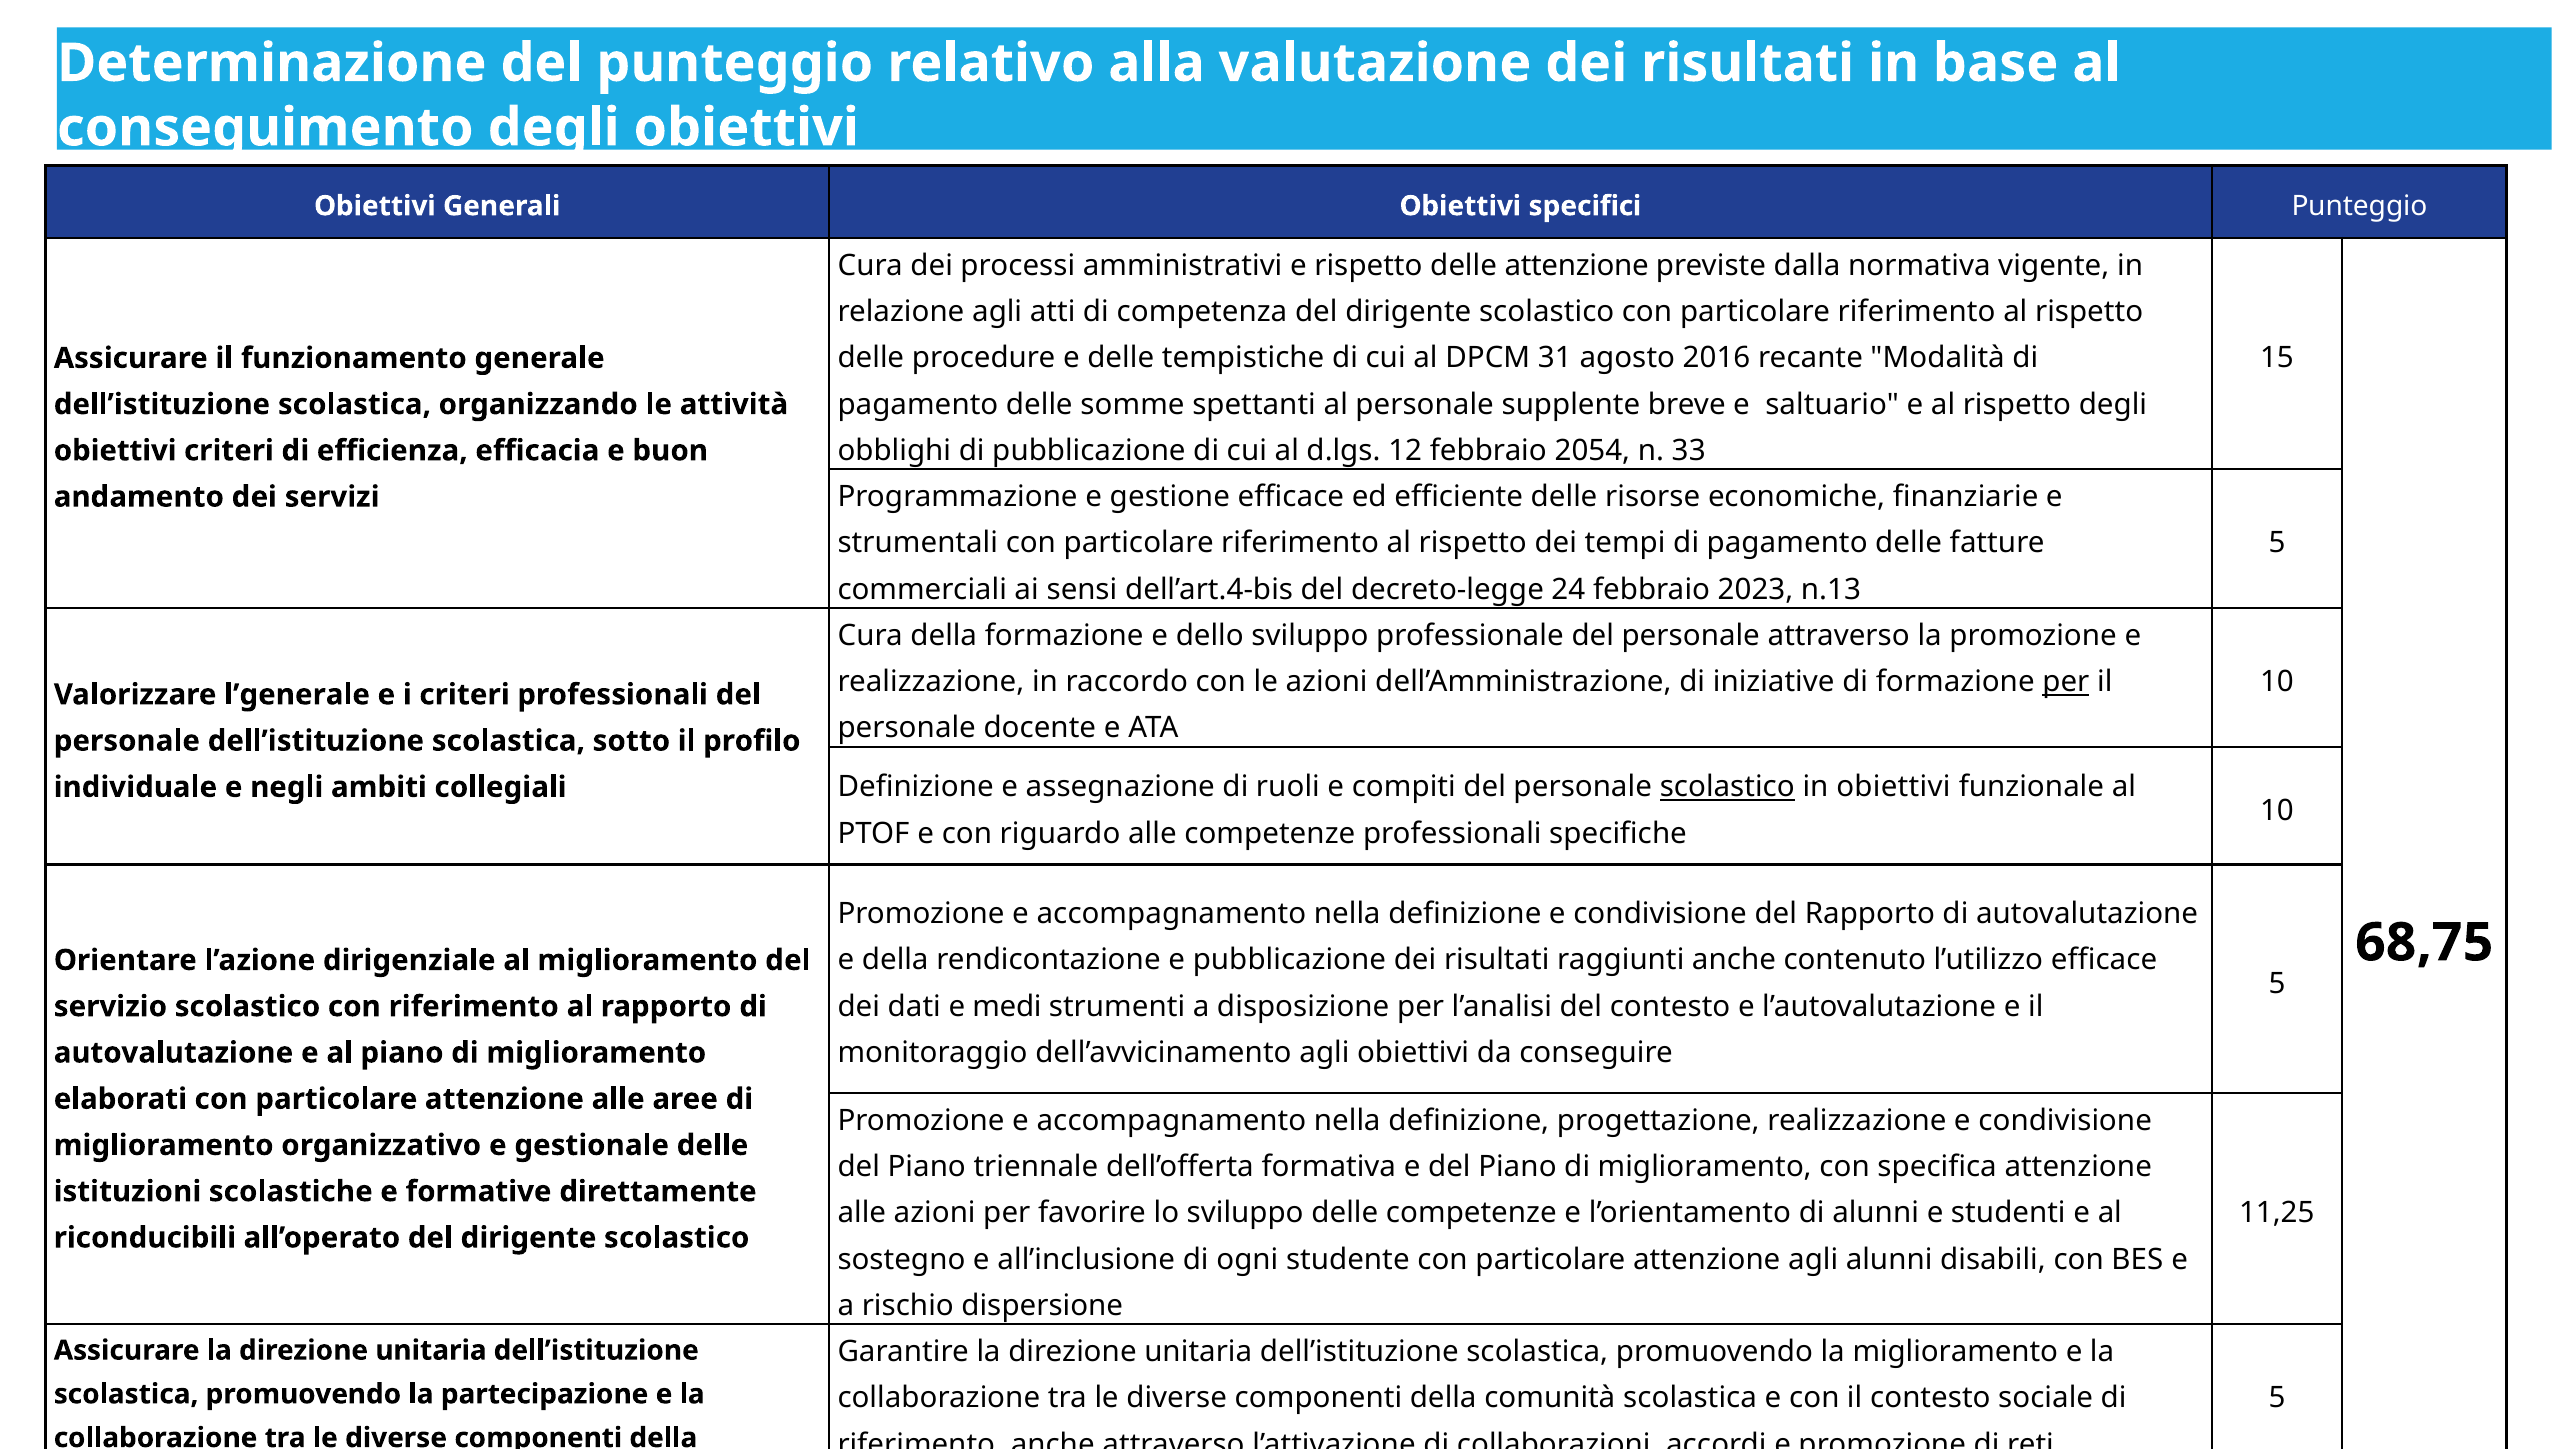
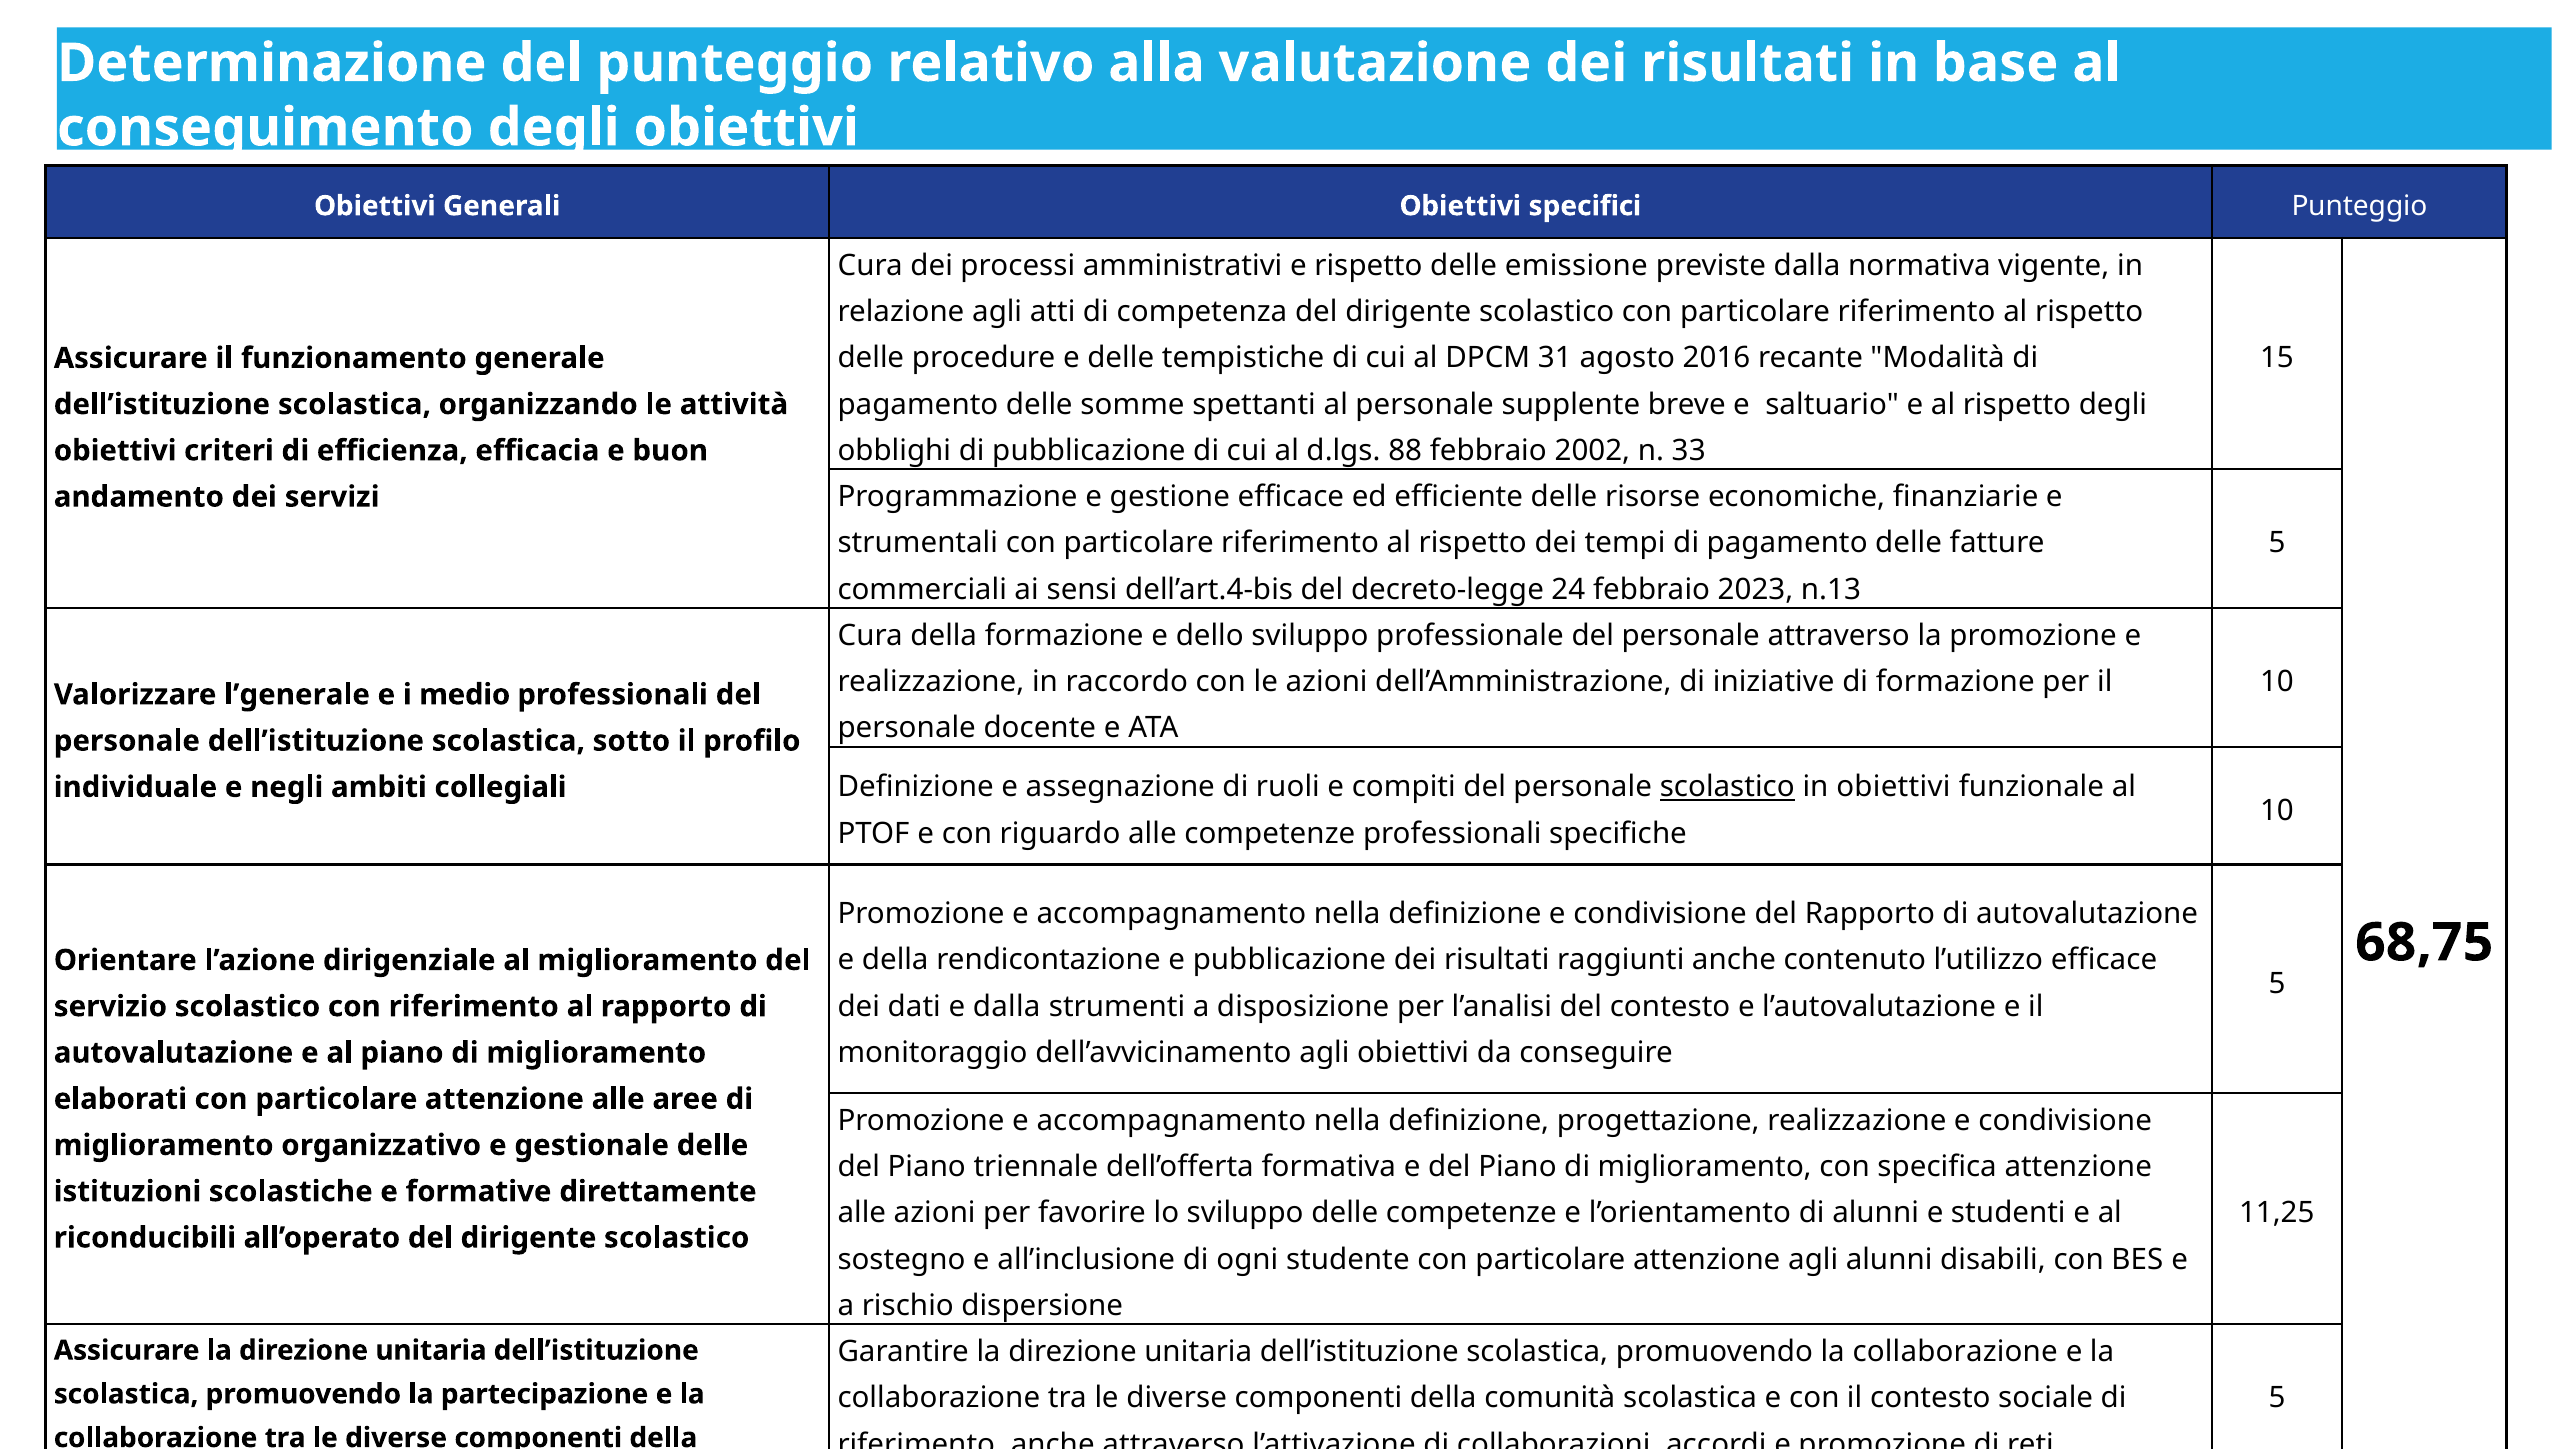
delle attenzione: attenzione -> emissione (1576, 266)
12: 12 -> 88 (1405, 451)
2054: 2054 -> 2002 (1592, 451)
per underline: present -> none (2066, 682)
i criteri: criteri -> medio (465, 695)
e medi: medi -> dalla (1007, 1006)
promuovendo la miglioramento: miglioramento -> collaborazione (1955, 1352)
